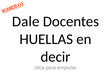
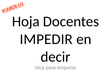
Dale: Dale -> Hoja (26, 21)
HUELLAS: HUELLAS -> IMPEDIR (46, 39)
